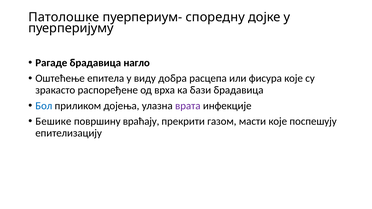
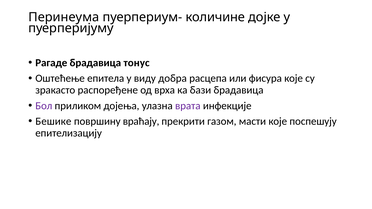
Патолошке: Патолошке -> Перинеума (64, 17)
споредну: споредну -> количине (215, 17)
нагло: нагло -> тонус (137, 63)
Бол colour: blue -> purple (44, 106)
